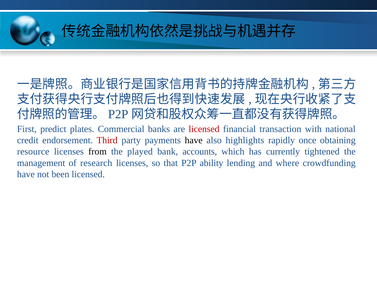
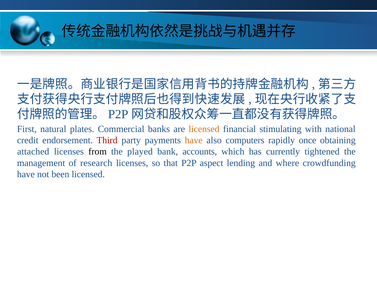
predict: predict -> natural (53, 129)
licensed colour: red -> orange (204, 129)
transaction: transaction -> stimulating (280, 129)
have colour: black -> orange (194, 141)
highlights: highlights -> computers (245, 141)
resource: resource -> attached (33, 152)
ability: ability -> aspect (211, 163)
